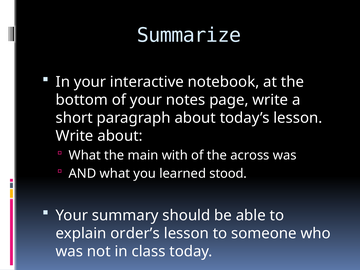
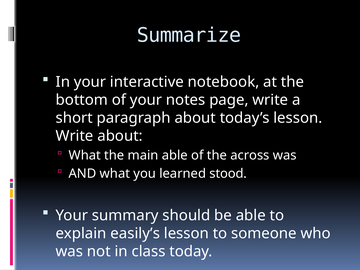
main with: with -> able (175, 155)
order’s: order’s -> easily’s (135, 233)
